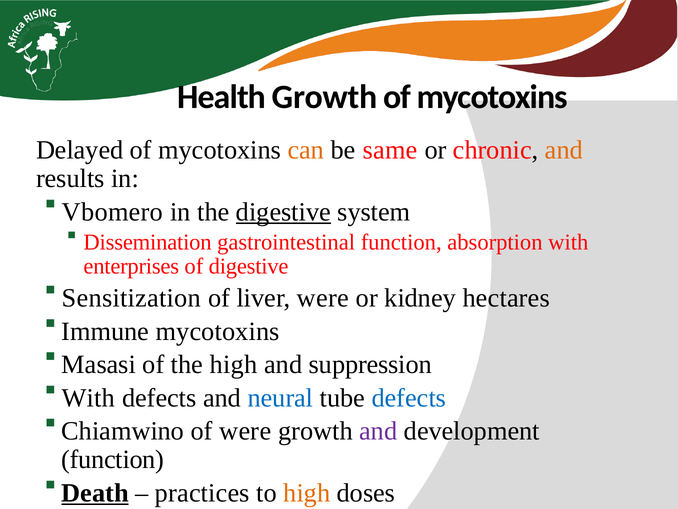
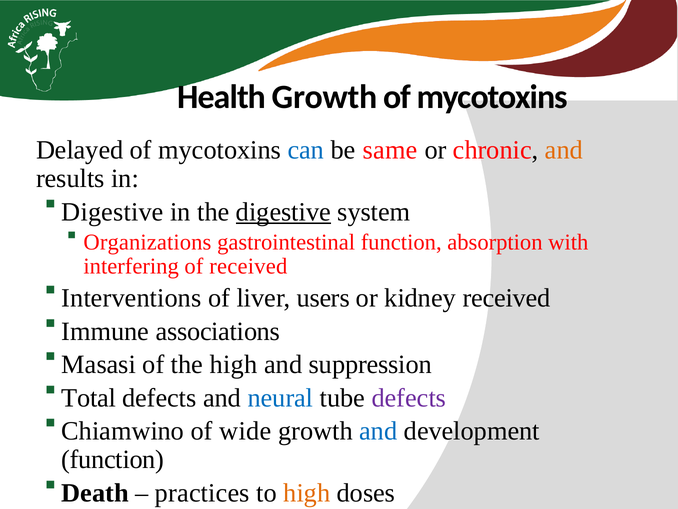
can colour: orange -> blue (306, 150)
Vbomero: Vbomero -> Digestive (112, 212)
Dissemination: Dissemination -> Organizations (147, 242)
enterprises: enterprises -> interfering (131, 266)
of digestive: digestive -> received (248, 266)
Sensitization: Sensitization -> Interventions (131, 298)
liver were: were -> users (323, 298)
kidney hectares: hectares -> received (506, 298)
Immune mycotoxins: mycotoxins -> associations (218, 331)
With: With -> Total (89, 398)
defects colour: blue -> purple (409, 398)
of were: were -> wide (245, 431)
and colour: purple -> blue (378, 431)
Death underline: present -> none (95, 493)
